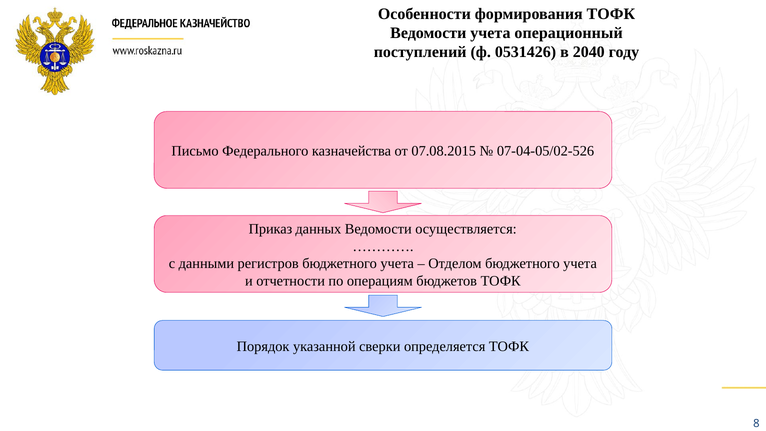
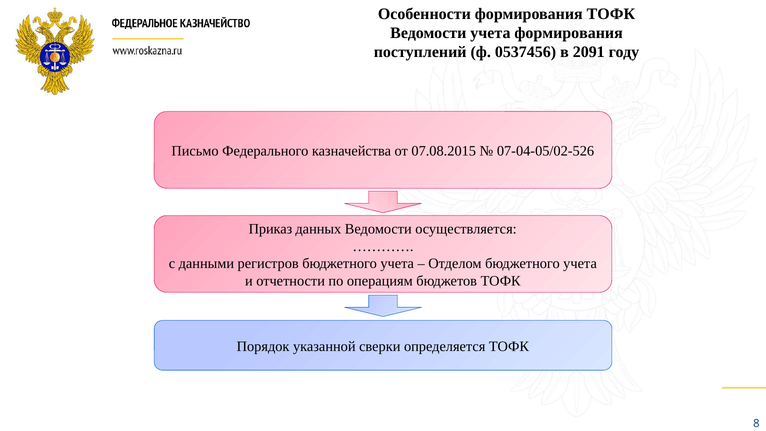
учета операционный: операционный -> формирования (569, 33)
0531426: 0531426 -> 0537456 (526, 52)
2040: 2040 -> 2091 (589, 52)
